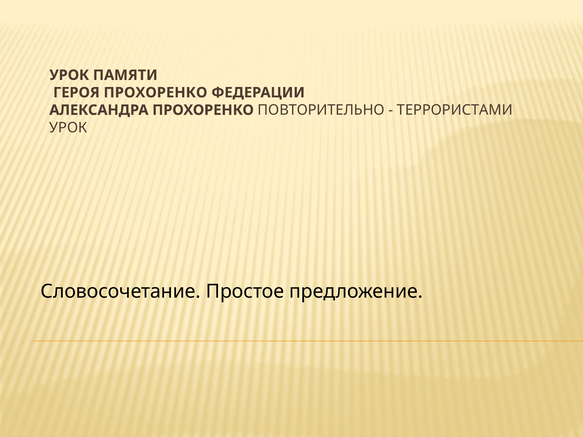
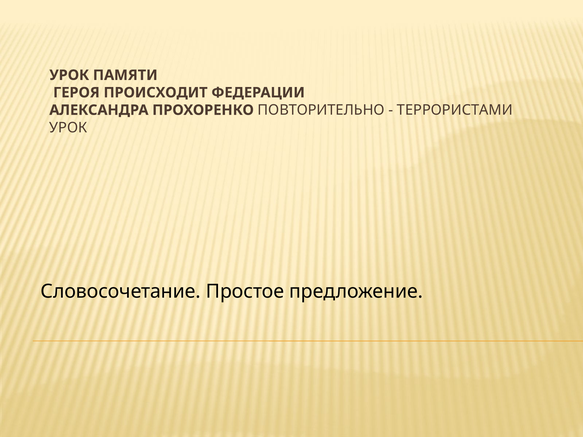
ГЕРОЯ ПРОХОРЕНКО: ПРОХОРЕНКО -> ПРОИСХОДИТ (156, 93)
